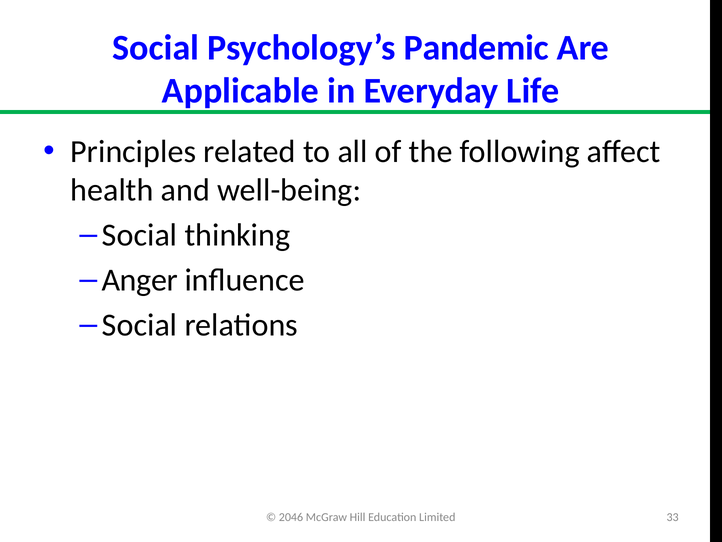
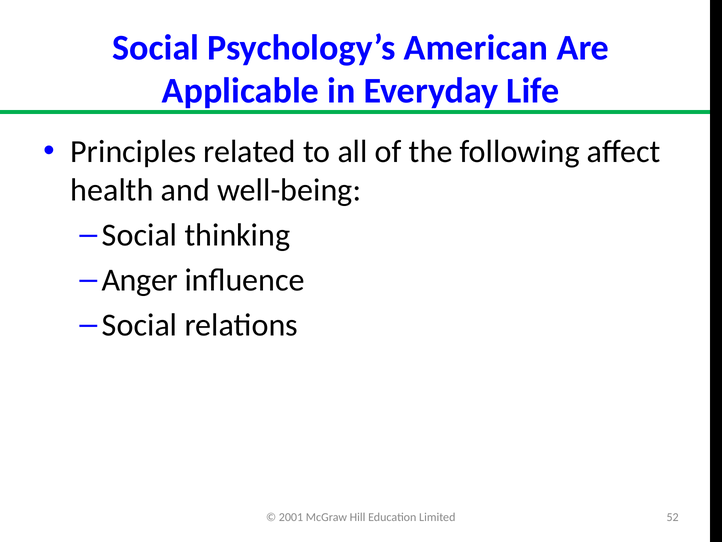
Pandemic: Pandemic -> American (476, 48)
2046: 2046 -> 2001 (291, 517)
33: 33 -> 52 (673, 517)
